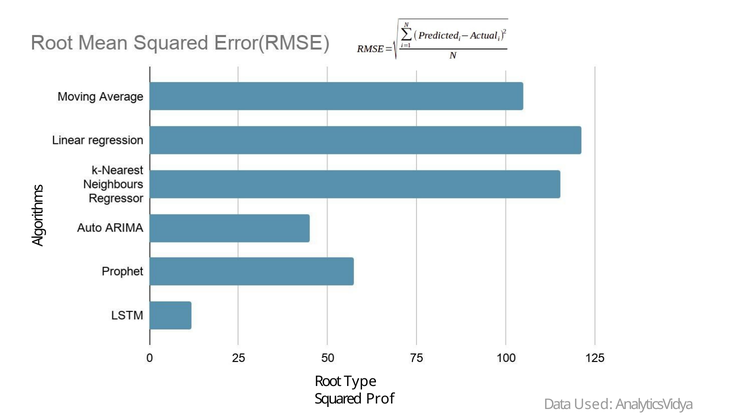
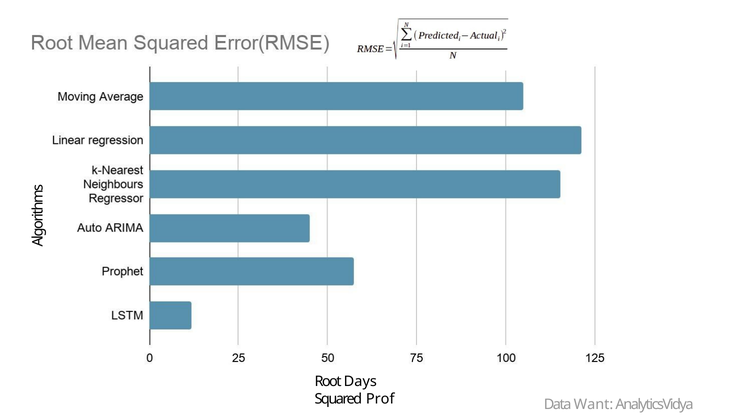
Type: Type -> Days (360, 382)
Used: Used -> Want (593, 405)
